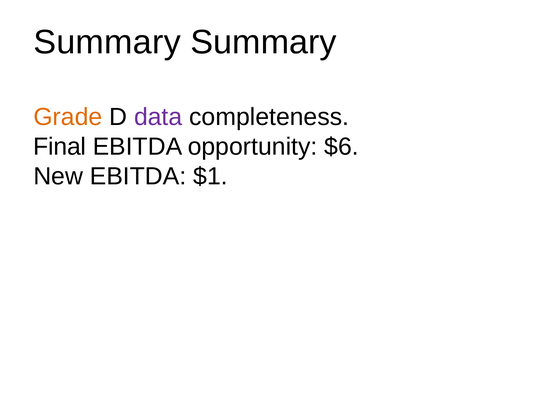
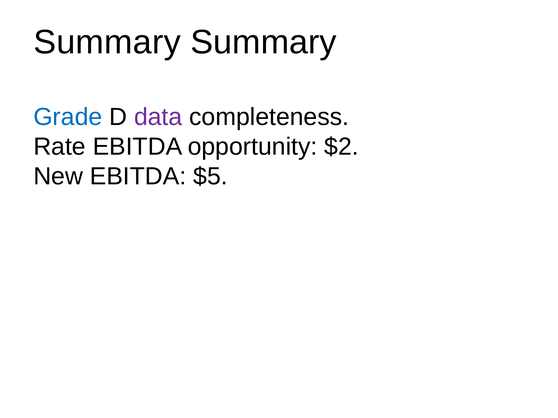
Grade colour: orange -> blue (68, 117)
Final: Final -> Rate (60, 147)
$6: $6 -> $2 (341, 147)
$1: $1 -> $5 (211, 177)
